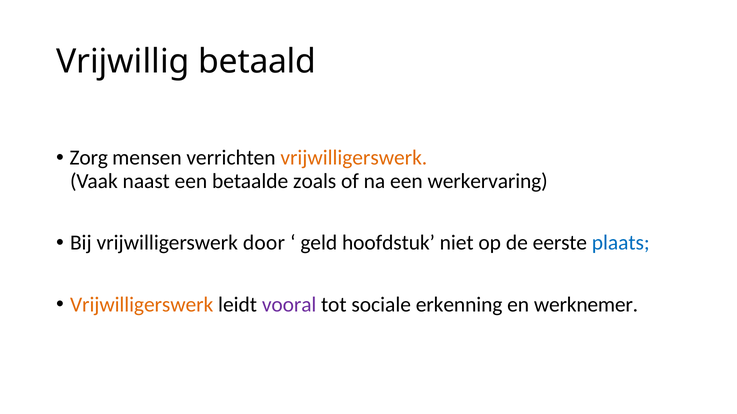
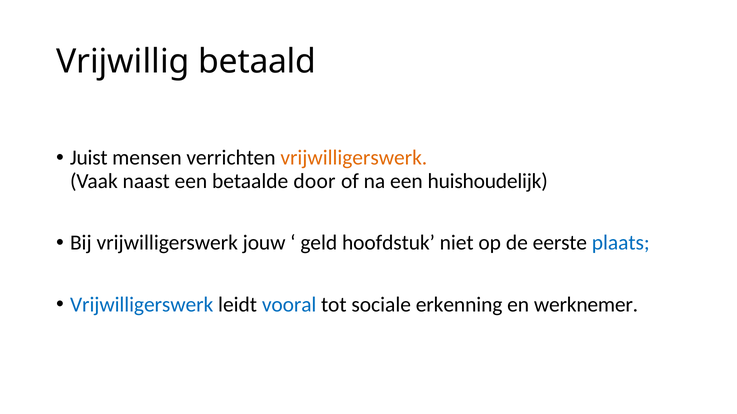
Zorg: Zorg -> Juist (89, 158)
zoals: zoals -> door (315, 181)
werkervaring: werkervaring -> huishoudelijk (488, 181)
door: door -> jouw (264, 243)
Vrijwilligerswerk colour: orange -> blue (142, 305)
vooral colour: purple -> blue (289, 305)
